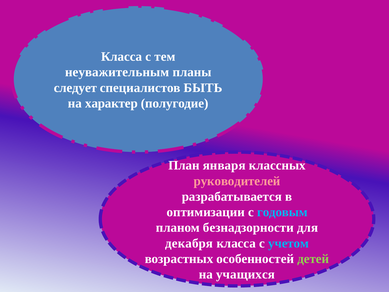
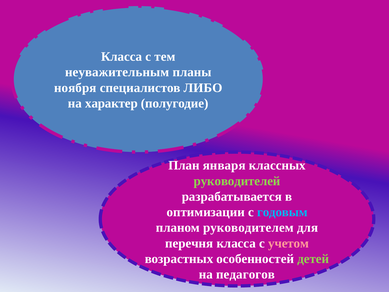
следует: следует -> ноября (75, 88)
БЫТЬ: БЫТЬ -> ЛИБО (203, 88)
руководителей colour: pink -> light green (237, 181)
безнадзорности: безнадзорности -> руководителем (248, 227)
декабря: декабря -> перечня (189, 243)
учетом colour: light blue -> pink (289, 243)
учащихся: учащихся -> педагогов (246, 274)
